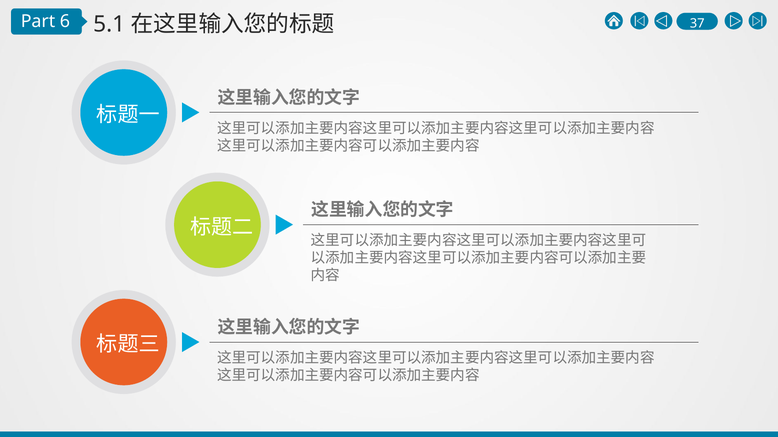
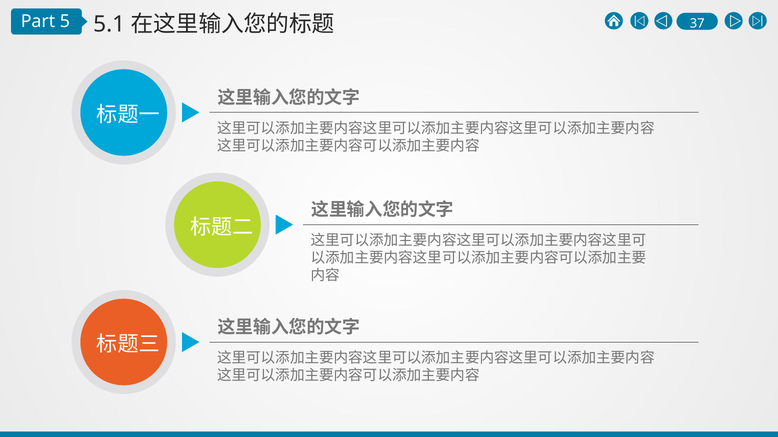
6: 6 -> 5 (65, 21)
